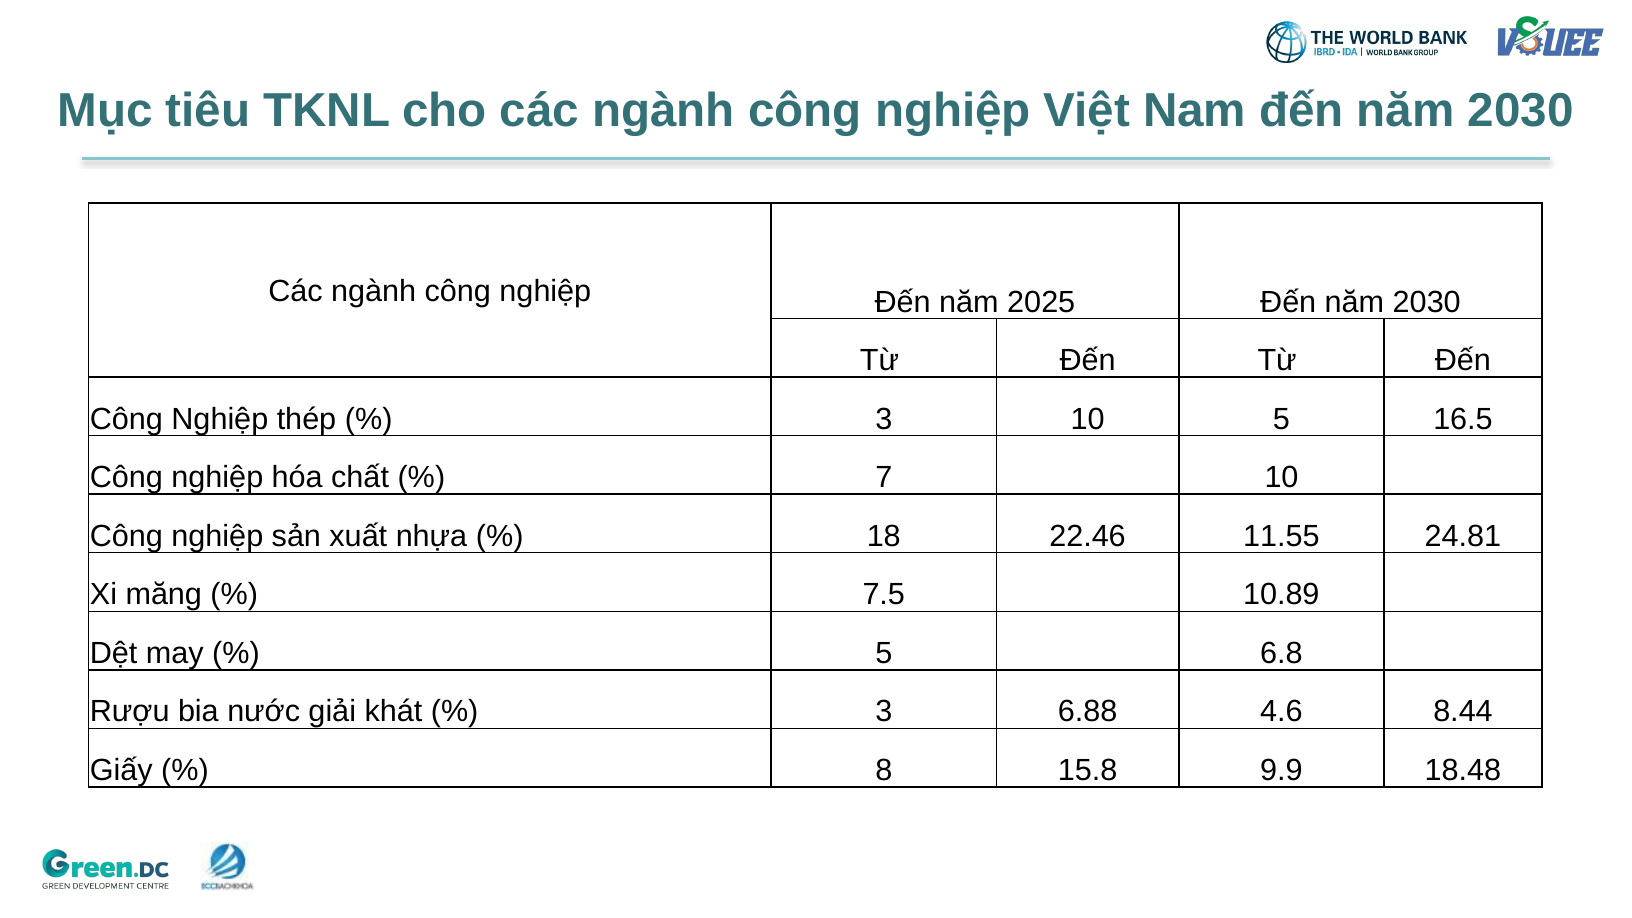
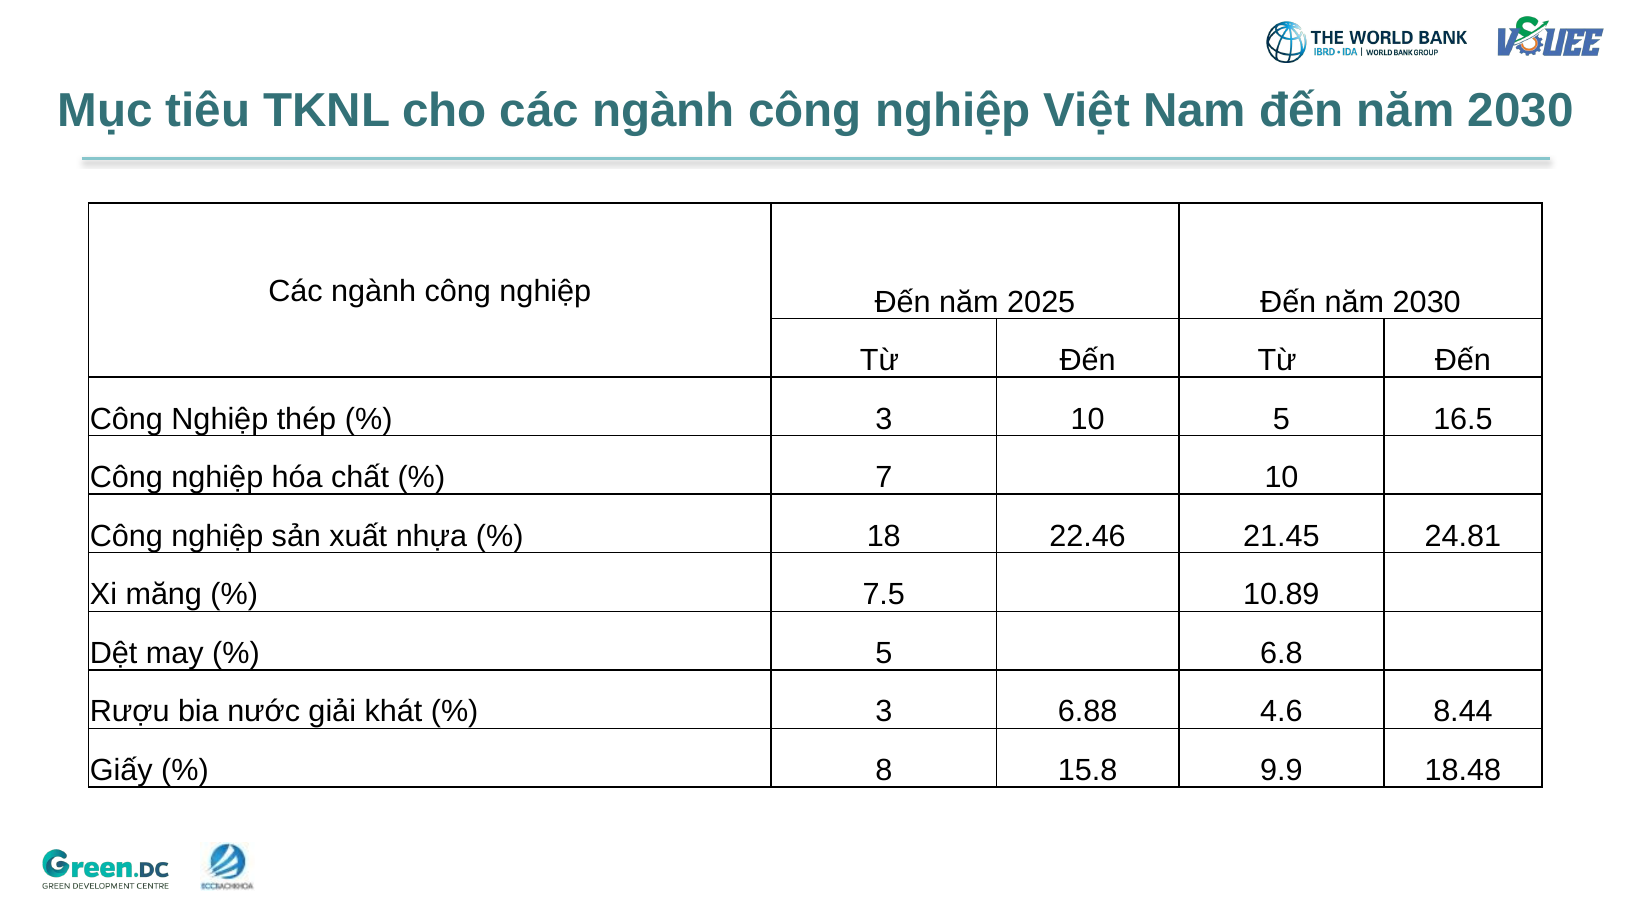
11.55: 11.55 -> 21.45 (1281, 536)
